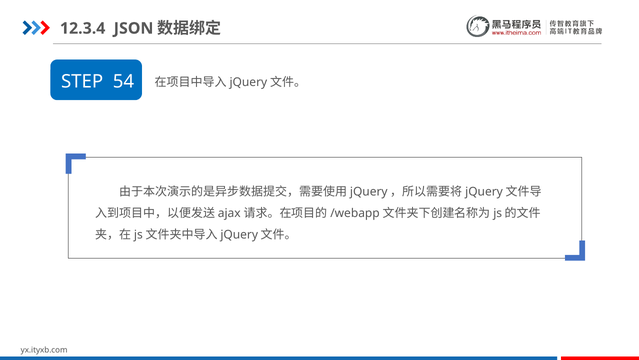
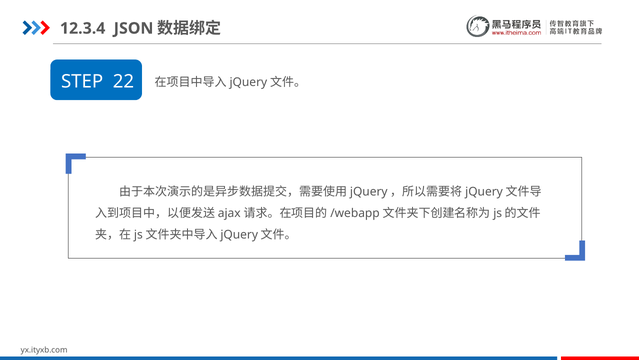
54: 54 -> 22 (123, 81)
